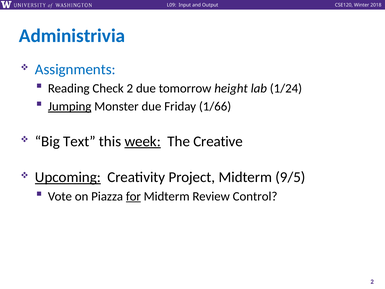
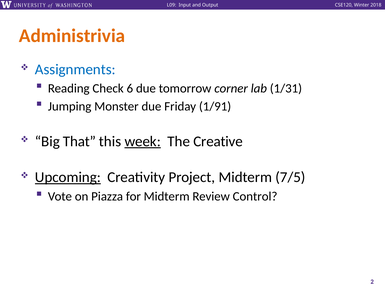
Administrivia colour: blue -> orange (72, 36)
Check 2: 2 -> 6 (130, 88)
height: height -> corner (231, 88)
1/24: 1/24 -> 1/31 (286, 88)
Jumping underline: present -> none (70, 106)
1/66: 1/66 -> 1/91 (215, 106)
Text: Text -> That (79, 141)
9/5: 9/5 -> 7/5 (290, 177)
for underline: present -> none (133, 196)
